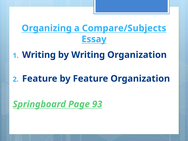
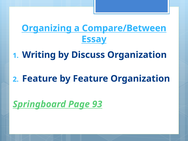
Compare/Subjects: Compare/Subjects -> Compare/Between (124, 28)
by Writing: Writing -> Discuss (88, 55)
